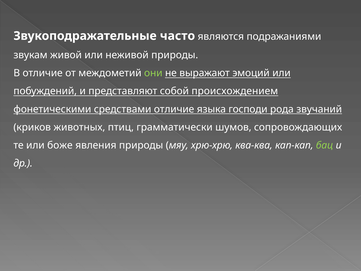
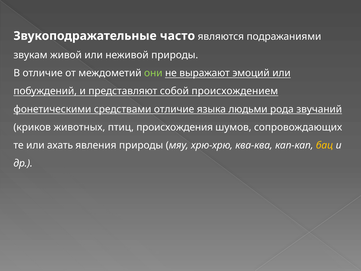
господи: господи -> людьми (248, 109)
грамматически: грамматически -> происхождения (175, 127)
боже: боже -> ахать (60, 145)
бац colour: light green -> yellow (325, 145)
